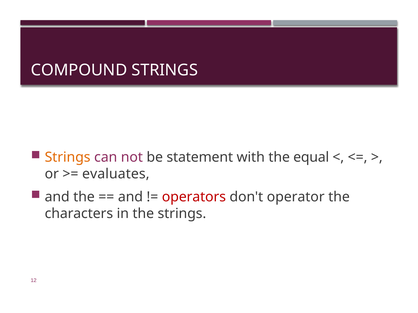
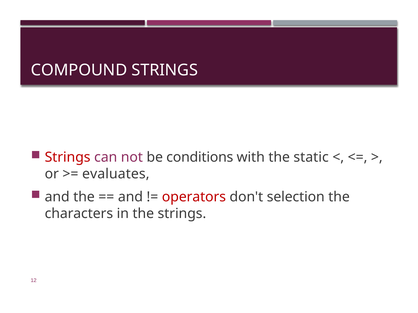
Strings colour: orange -> red (68, 158)
statement: statement -> conditions (200, 158)
equal: equal -> static (311, 158)
operator: operator -> selection (296, 197)
